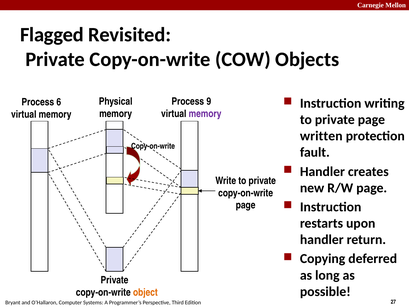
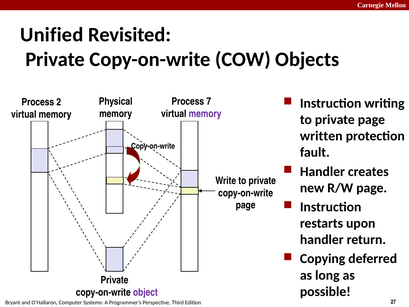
Flagged: Flagged -> Unified (52, 35)
9: 9 -> 7 (209, 101)
6: 6 -> 2 (59, 102)
object colour: orange -> purple (145, 292)
